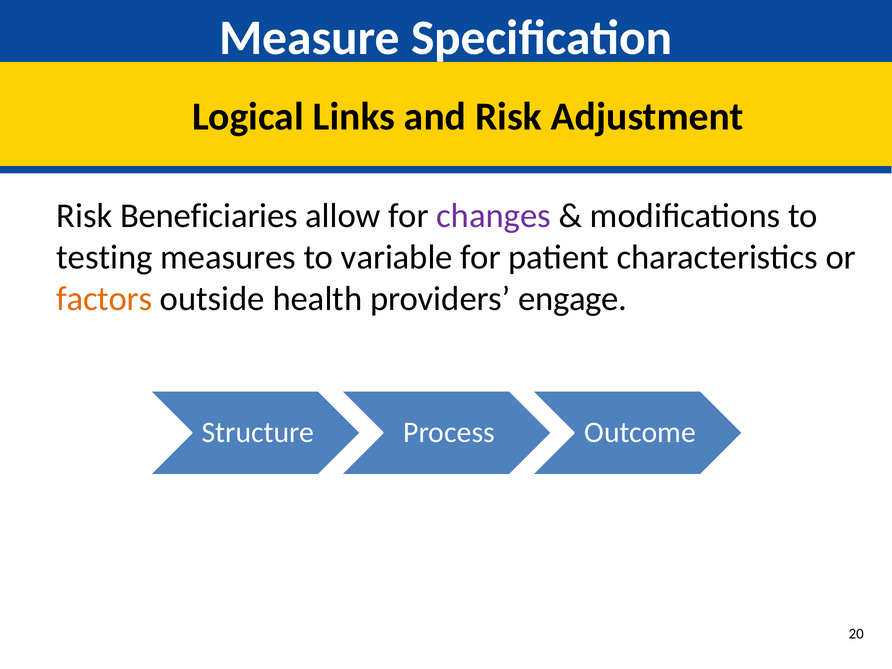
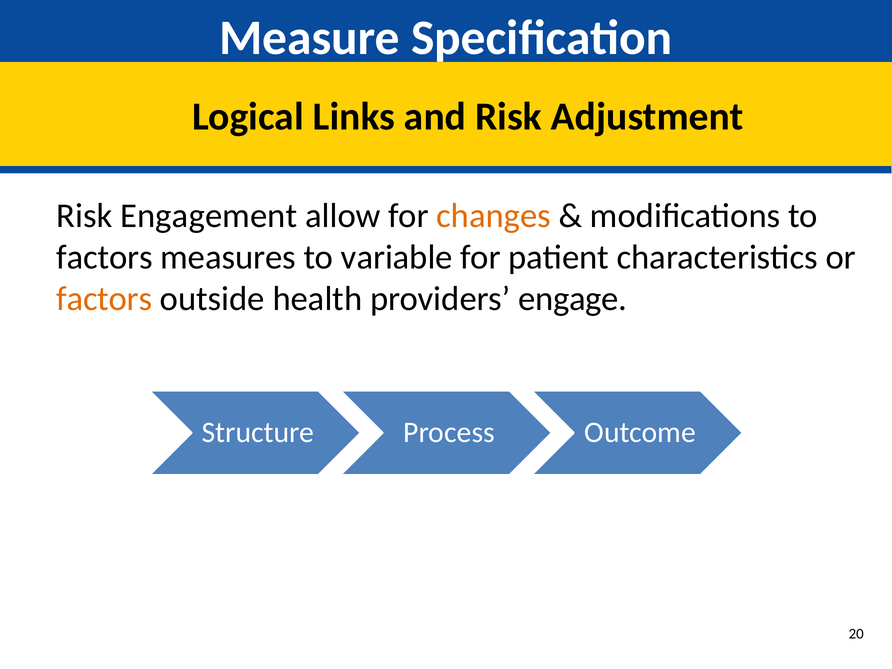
Beneficiaries: Beneficiaries -> Engagement (209, 216)
changes colour: purple -> orange (494, 216)
testing: testing -> factors (104, 257)
